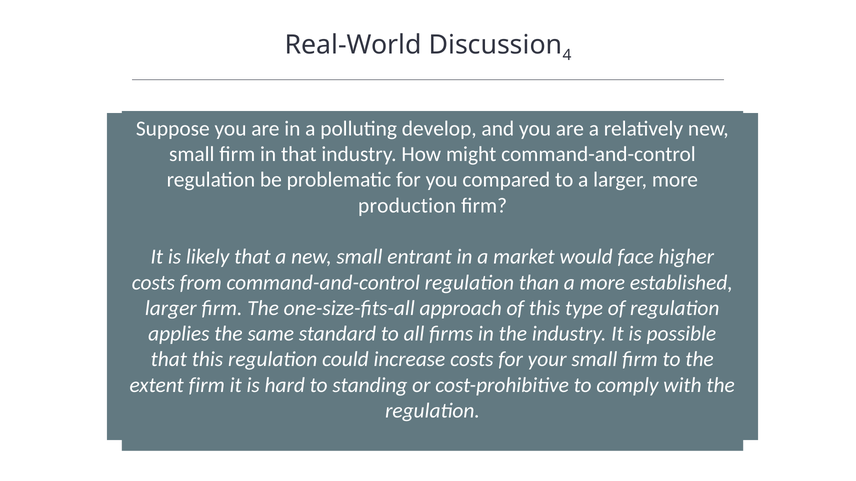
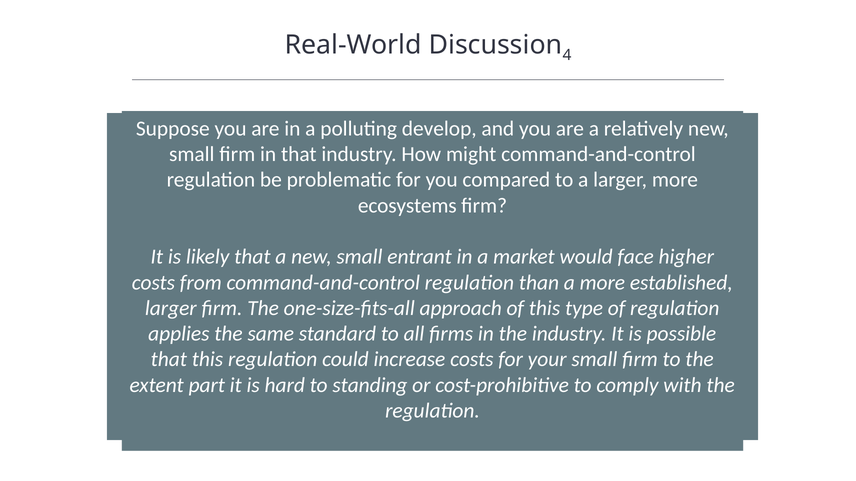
production: production -> ecosystems (407, 206)
extent firm: firm -> part (207, 385)
